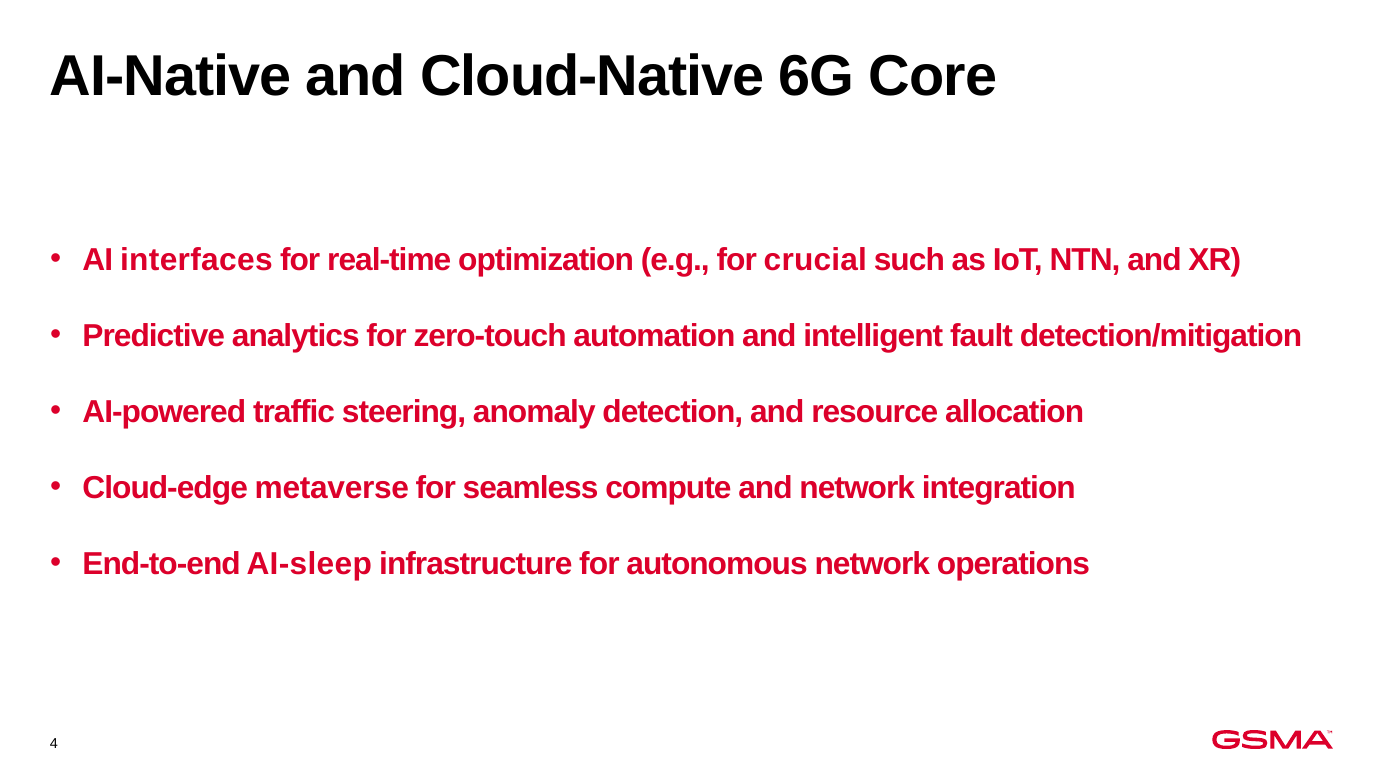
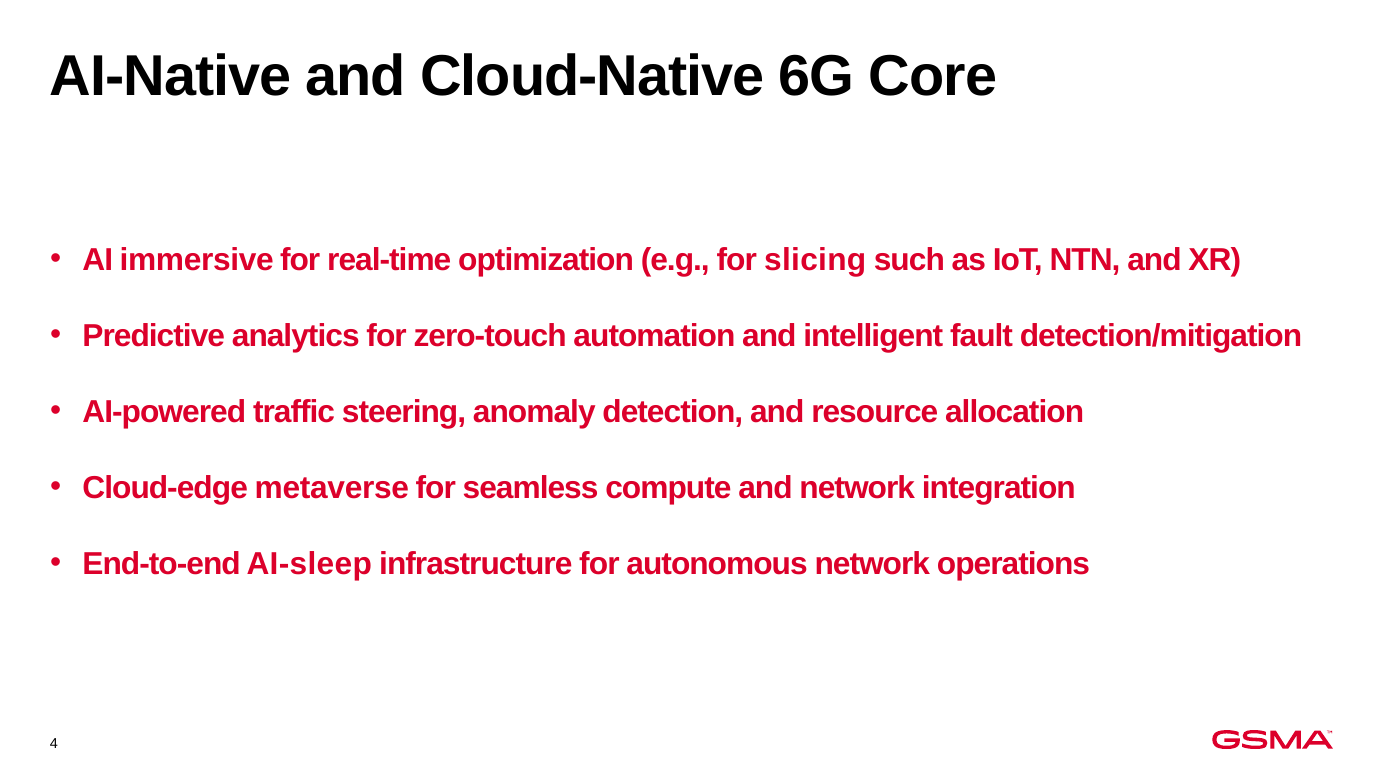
interfaces: interfaces -> immersive (197, 260)
crucial: crucial -> slicing (815, 260)
